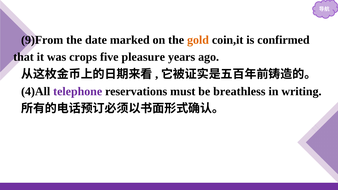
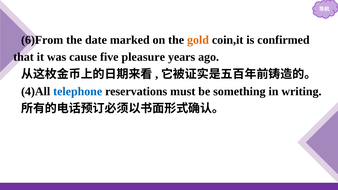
9)From: 9)From -> 6)From (42, 40)
crops: crops -> cause (83, 57)
telephone colour: purple -> blue (78, 91)
breathless: breathless -> something (239, 91)
